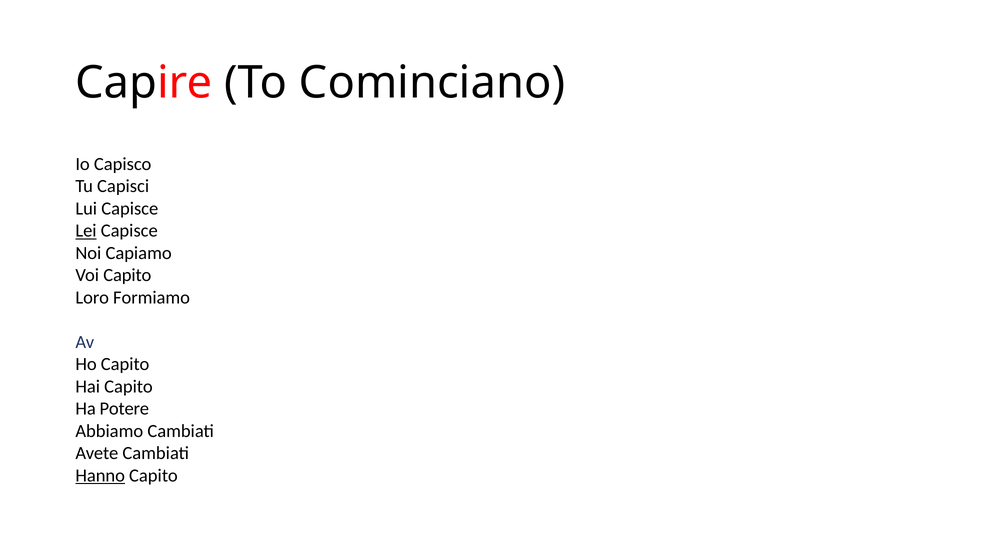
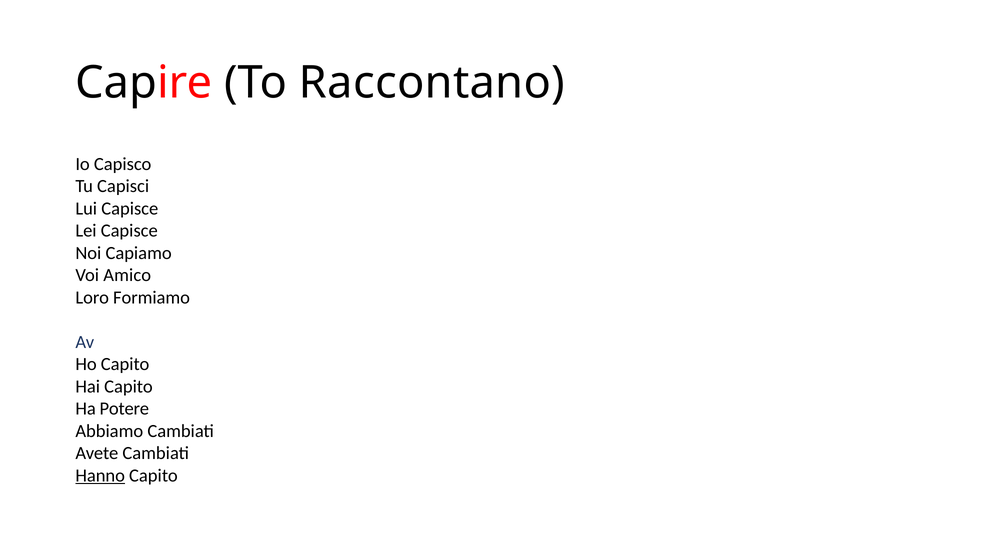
Cominciano: Cominciano -> Raccontano (432, 83)
Lei underline: present -> none (86, 231)
Voi Capito: Capito -> Amico (127, 275)
